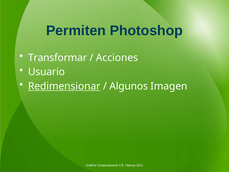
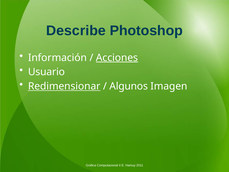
Permiten: Permiten -> Describe (76, 31)
Transformar: Transformar -> Información (57, 58)
Acciones underline: none -> present (117, 58)
